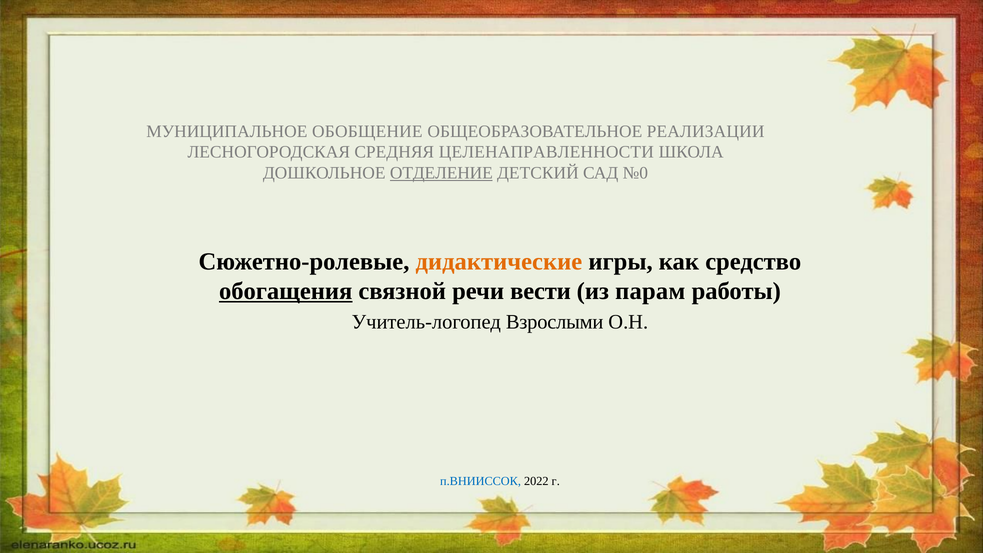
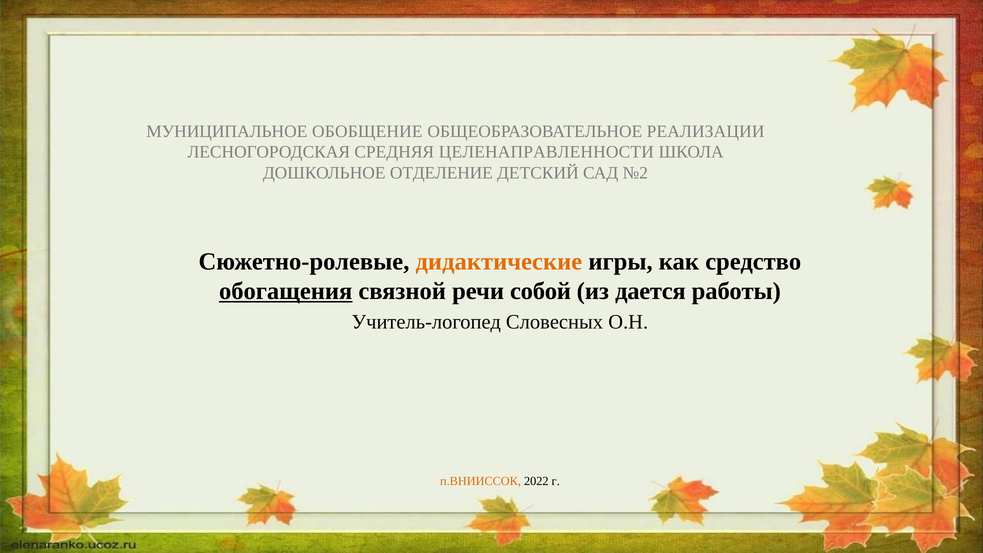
ОТДЕЛЕНИЕ underline: present -> none (441, 173)
№0: №0 -> №2 (635, 173)
вести: вести -> собой (541, 291)
парам: парам -> дается (650, 291)
Взрослыми: Взрослыми -> Словесных (555, 322)
п.ВНИИССОК colour: blue -> orange (481, 481)
